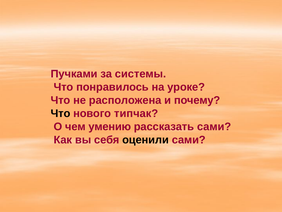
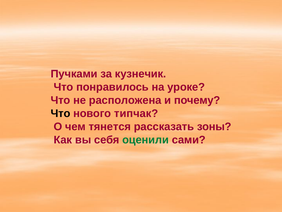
системы: системы -> кузнечик (141, 74)
умению: умению -> тянется (110, 126)
рассказать сами: сами -> зоны (214, 126)
оценили colour: black -> green (146, 139)
